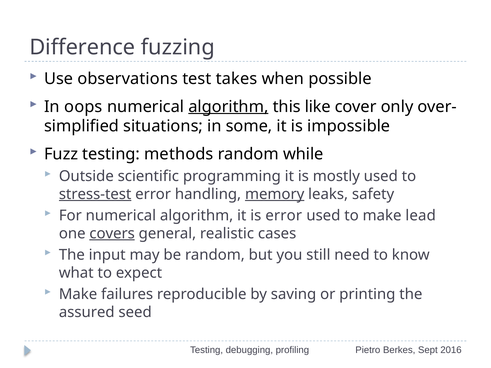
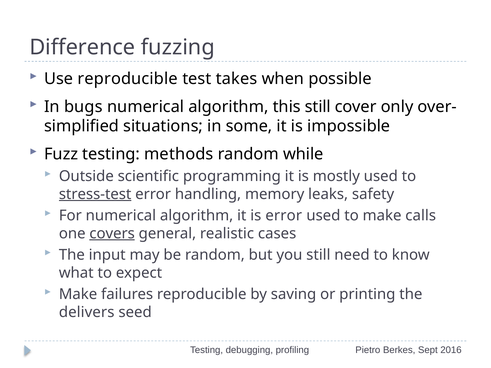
Use observations: observations -> reproducible (128, 79)
oops: oops -> bugs (83, 107)
algorithm underline: present -> none (228, 107)
this like: like -> still (318, 107)
memory underline: present -> none (275, 194)
lead: lead -> calls (421, 216)
assured: assured -> delivers (87, 312)
